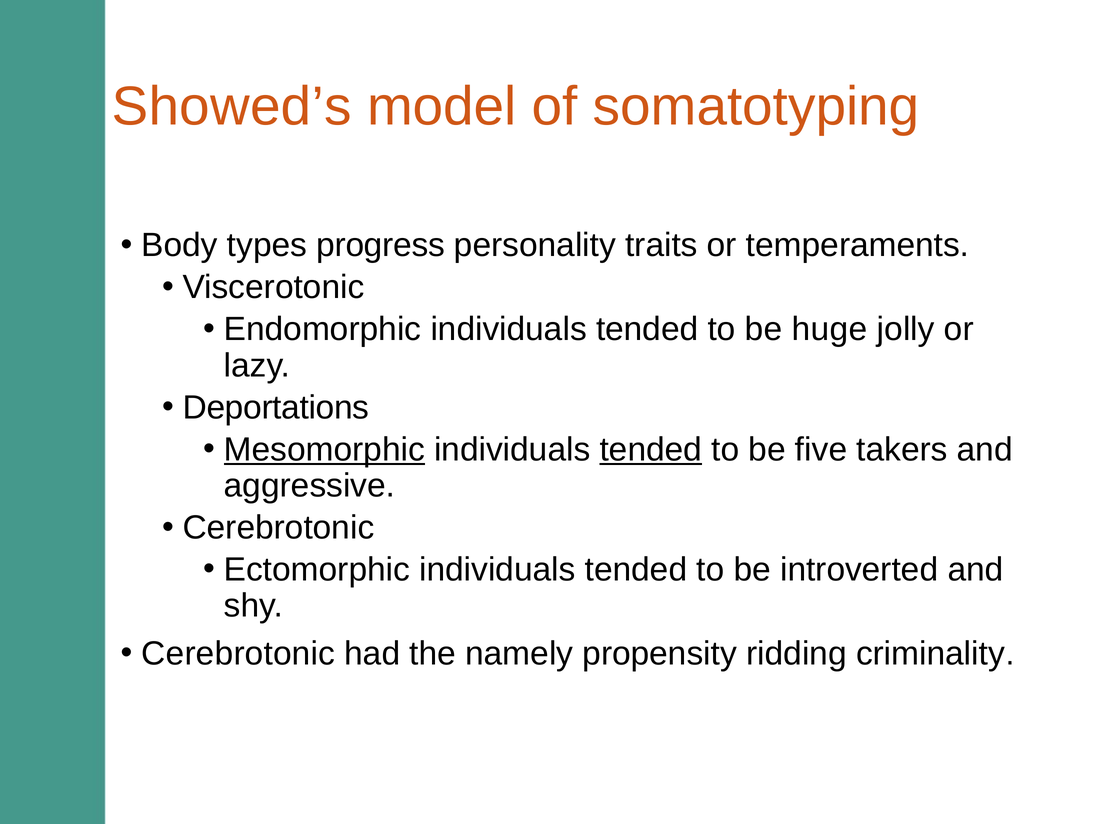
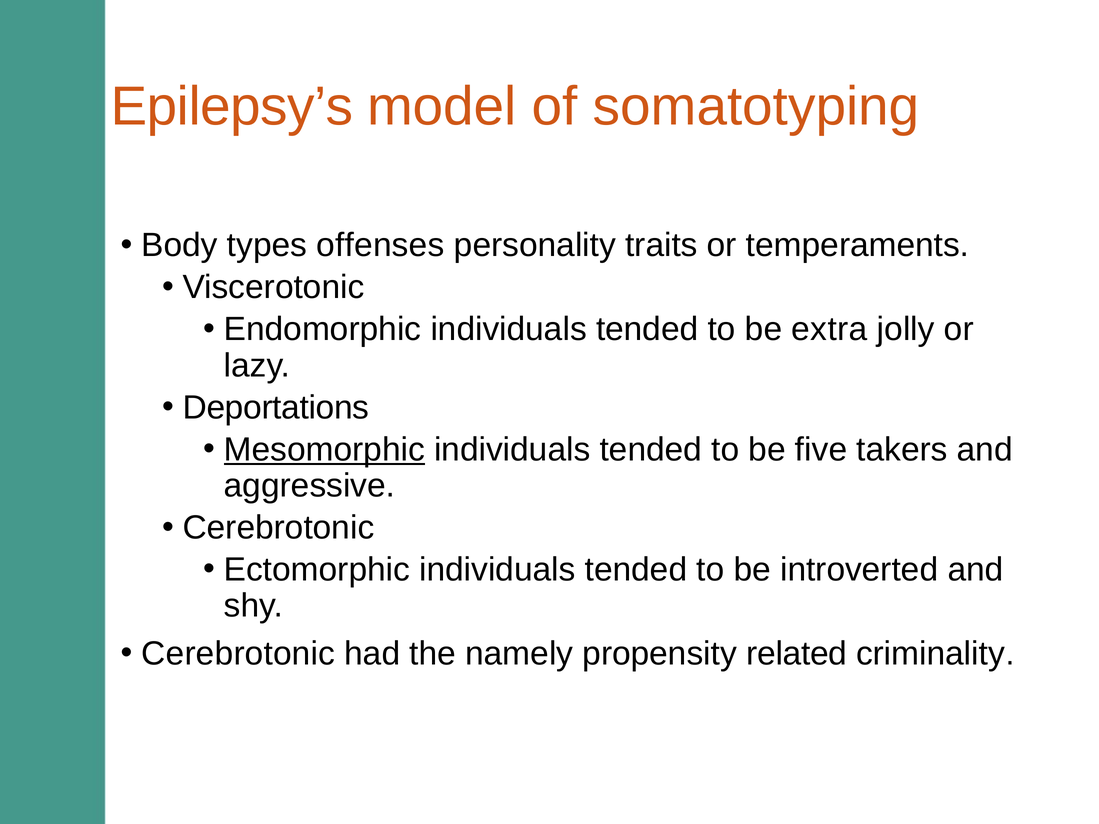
Showed’s: Showed’s -> Epilepsy’s (232, 107)
progress: progress -> offenses (380, 245)
huge: huge -> extra (829, 329)
tended underline: present -> none (651, 450)
ridding: ridding -> related (797, 654)
